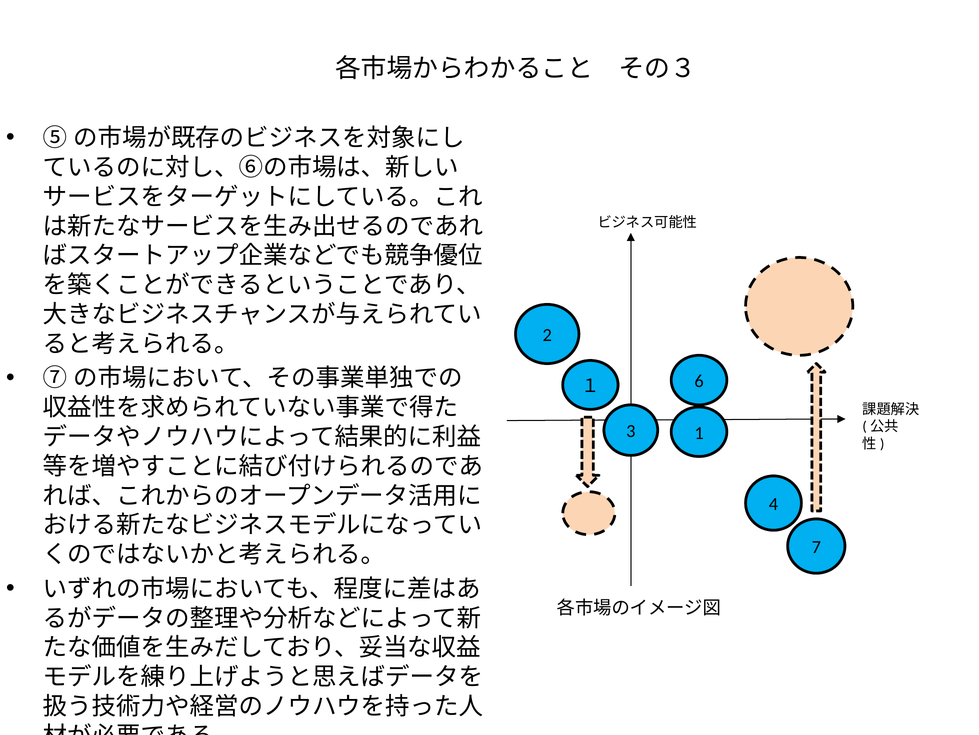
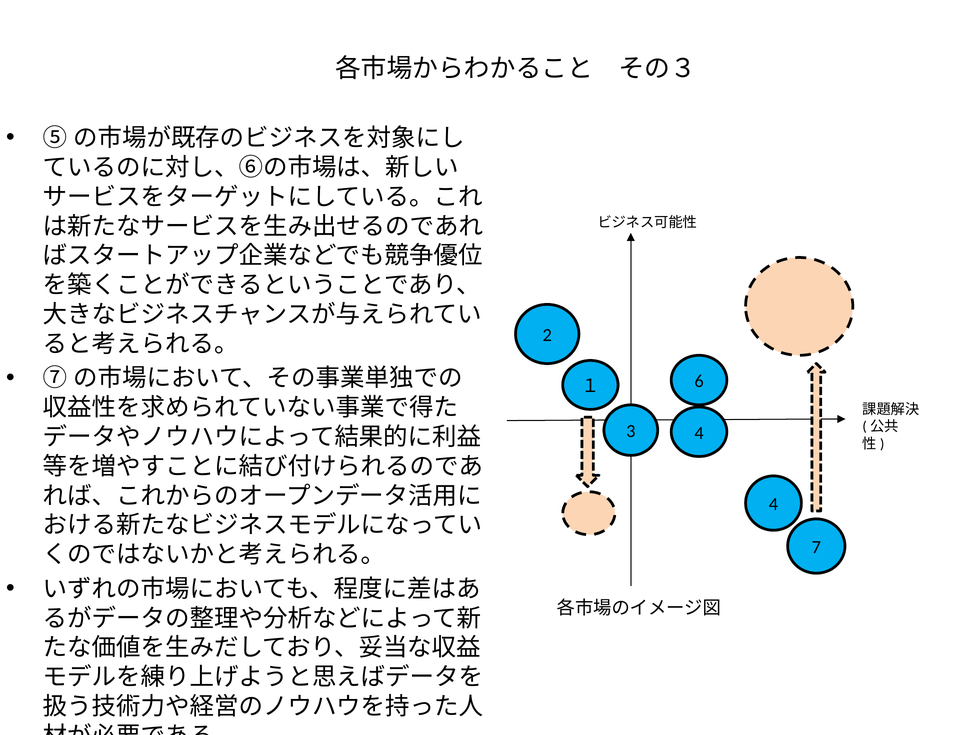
3 1: 1 -> 4 (699, 433)
